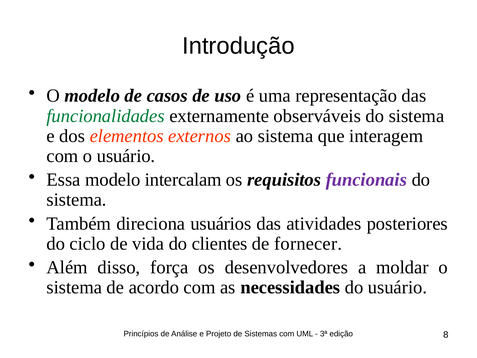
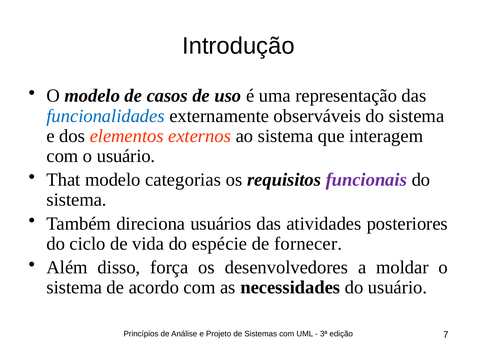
funcionalidades colour: green -> blue (106, 116)
Essa: Essa -> That (63, 180)
intercalam: intercalam -> categorias (183, 180)
clientes: clientes -> espécie (220, 243)
8: 8 -> 7 (446, 334)
